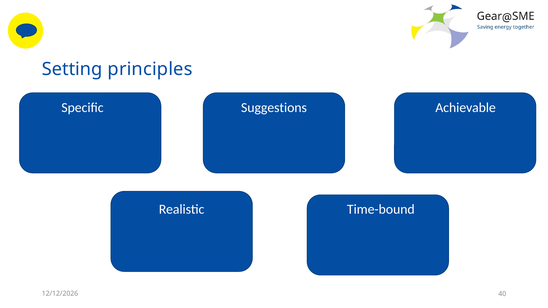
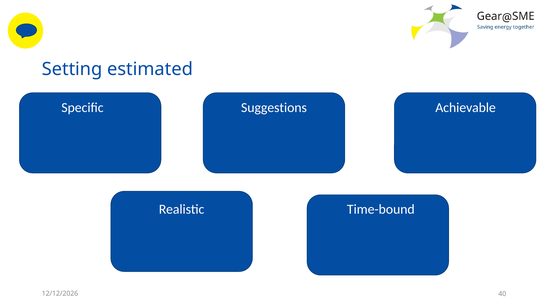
principles: principles -> estimated (150, 69)
